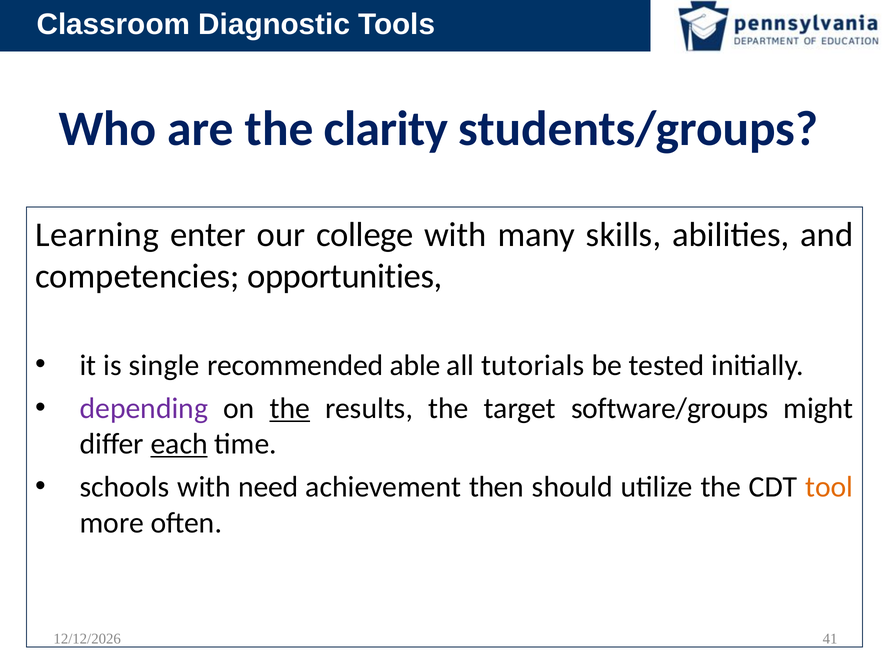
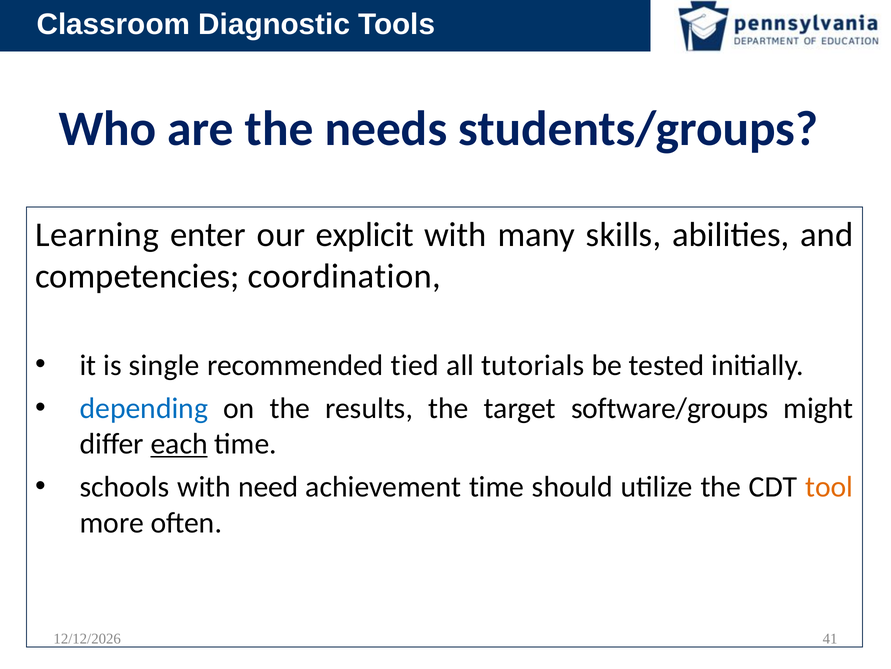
clarity: clarity -> needs (386, 129)
college: college -> explicit (365, 235)
opportunities: opportunities -> coordination (344, 276)
able: able -> tied (415, 365)
depending colour: purple -> blue (144, 408)
the underline: present -> none (290, 408)
achievement then: then -> time (496, 487)
